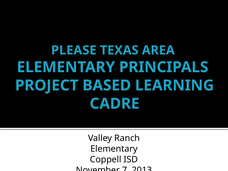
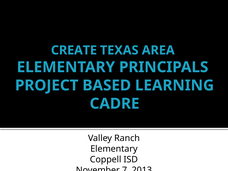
PLEASE: PLEASE -> CREATE (74, 50)
